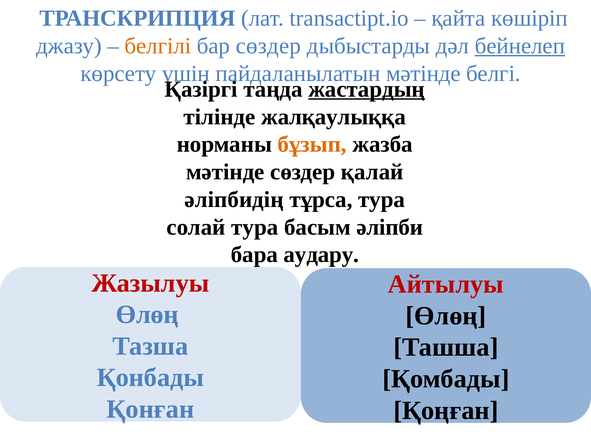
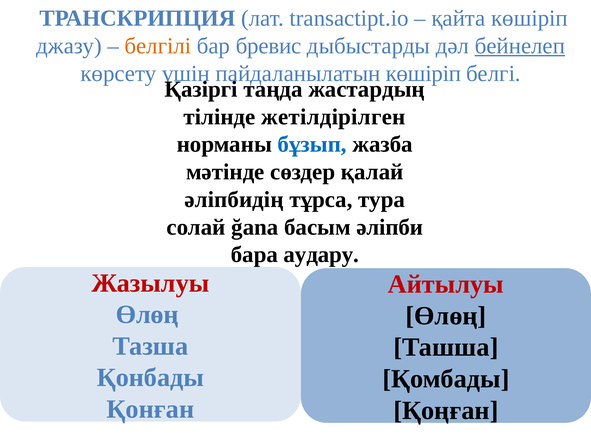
бар сөздер: сөздер -> бревис (269, 46)
пайдаланылатын мәтінде: мәтінде -> көшіріп (423, 73)
жастардың underline: present -> none (367, 89)
жалқаулыққа: жалқаулыққа -> жетілдірілген (333, 117)
бұзып colour: orange -> blue (312, 144)
солай тура: тура -> ğana (255, 227)
